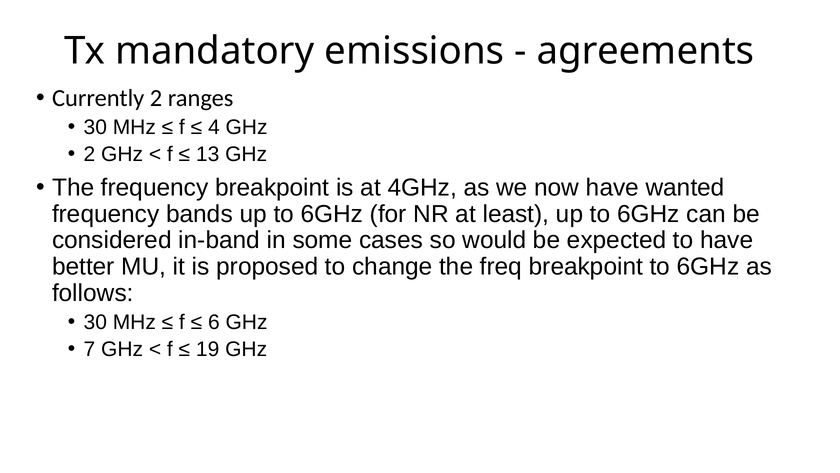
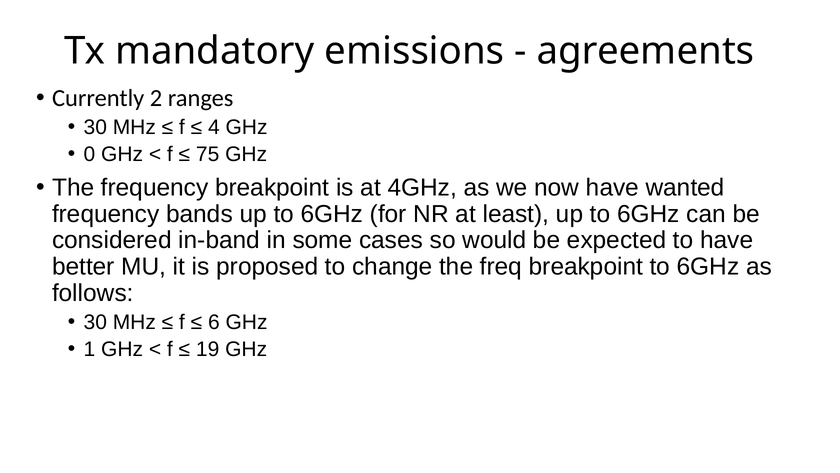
2: 2 -> 0 (89, 154)
13: 13 -> 75 (208, 154)
7: 7 -> 1 (89, 349)
